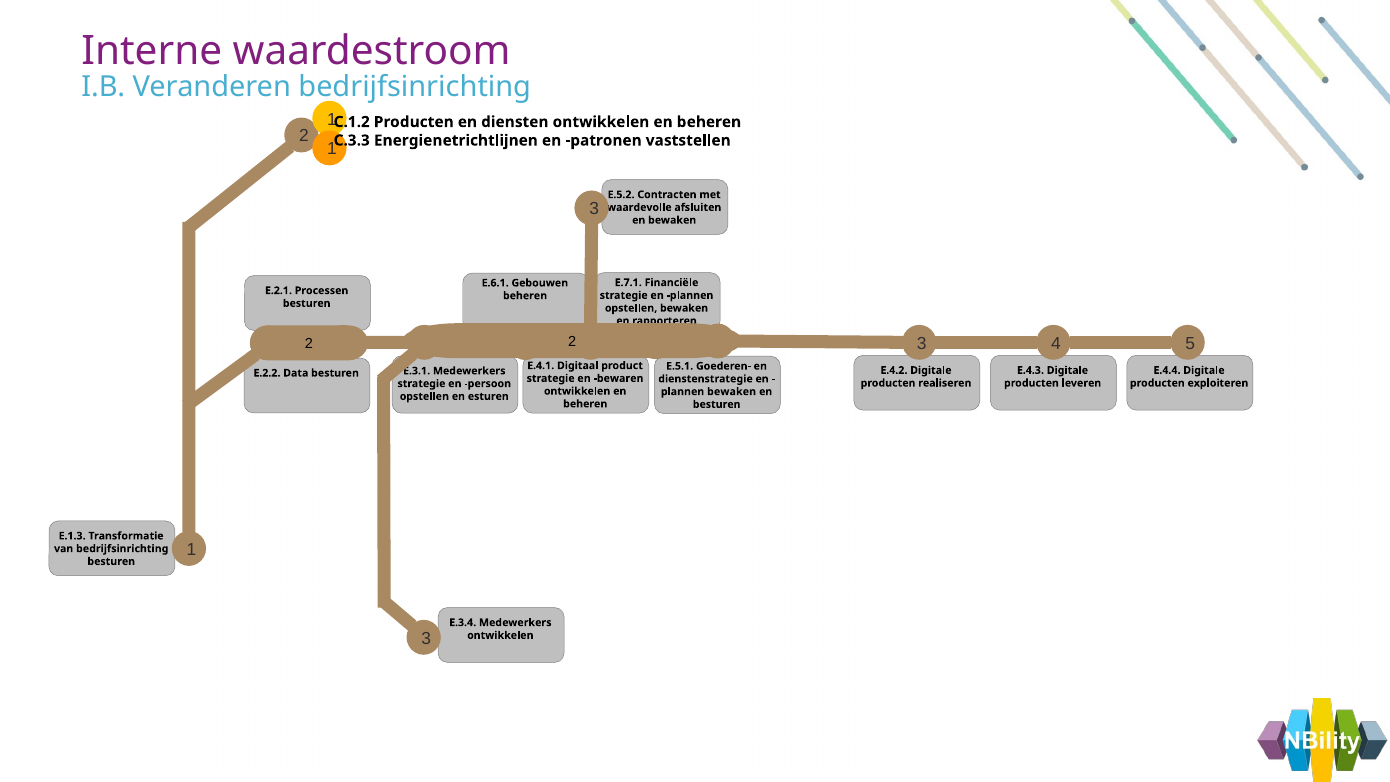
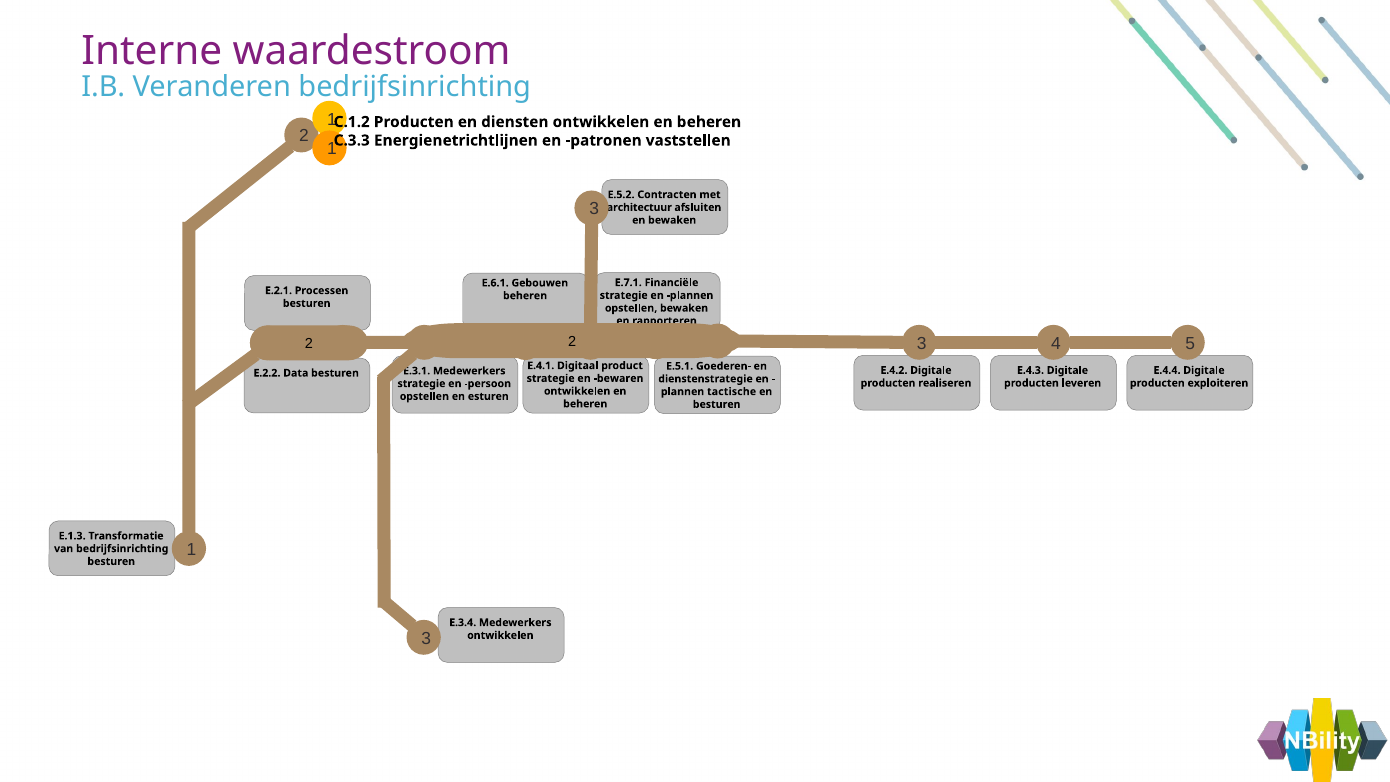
waardevolle: waardevolle -> architectuur (639, 207)
plannen bewaken: bewaken -> tactische (732, 392)
